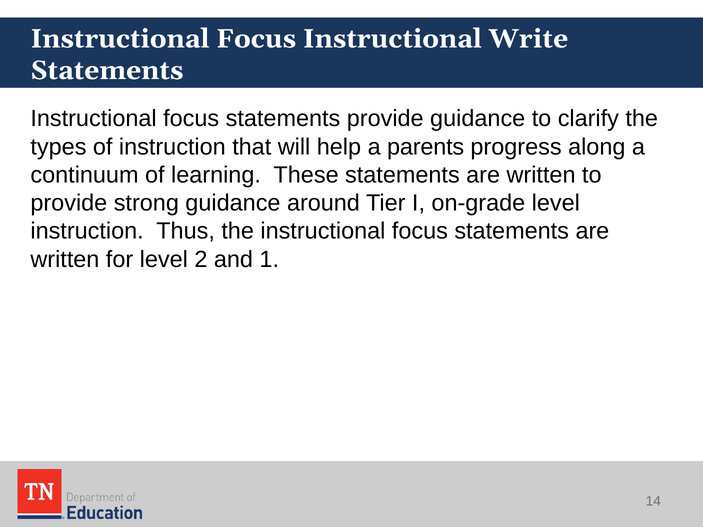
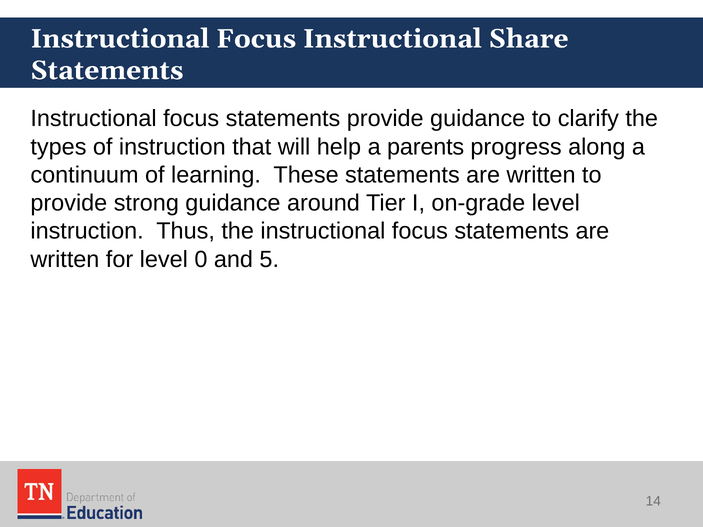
Write: Write -> Share (529, 39)
2: 2 -> 0 (201, 259)
1: 1 -> 5 (269, 259)
